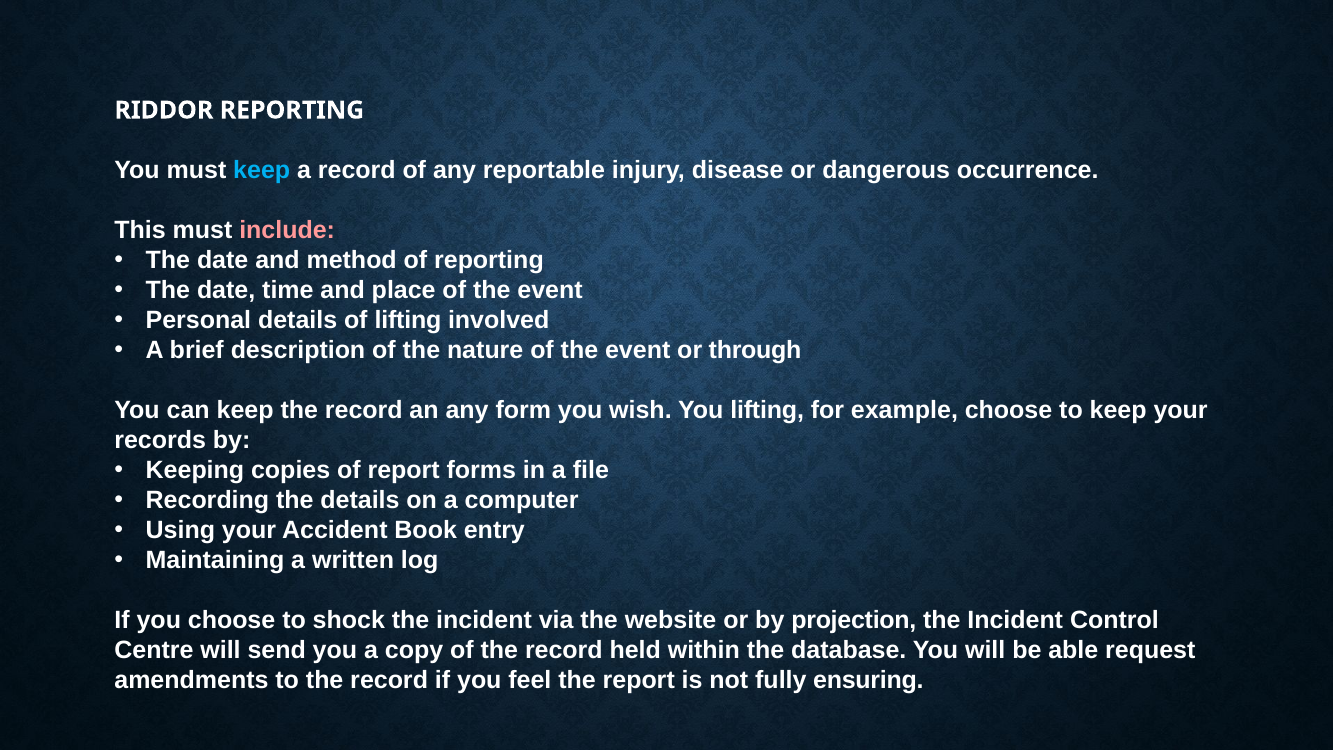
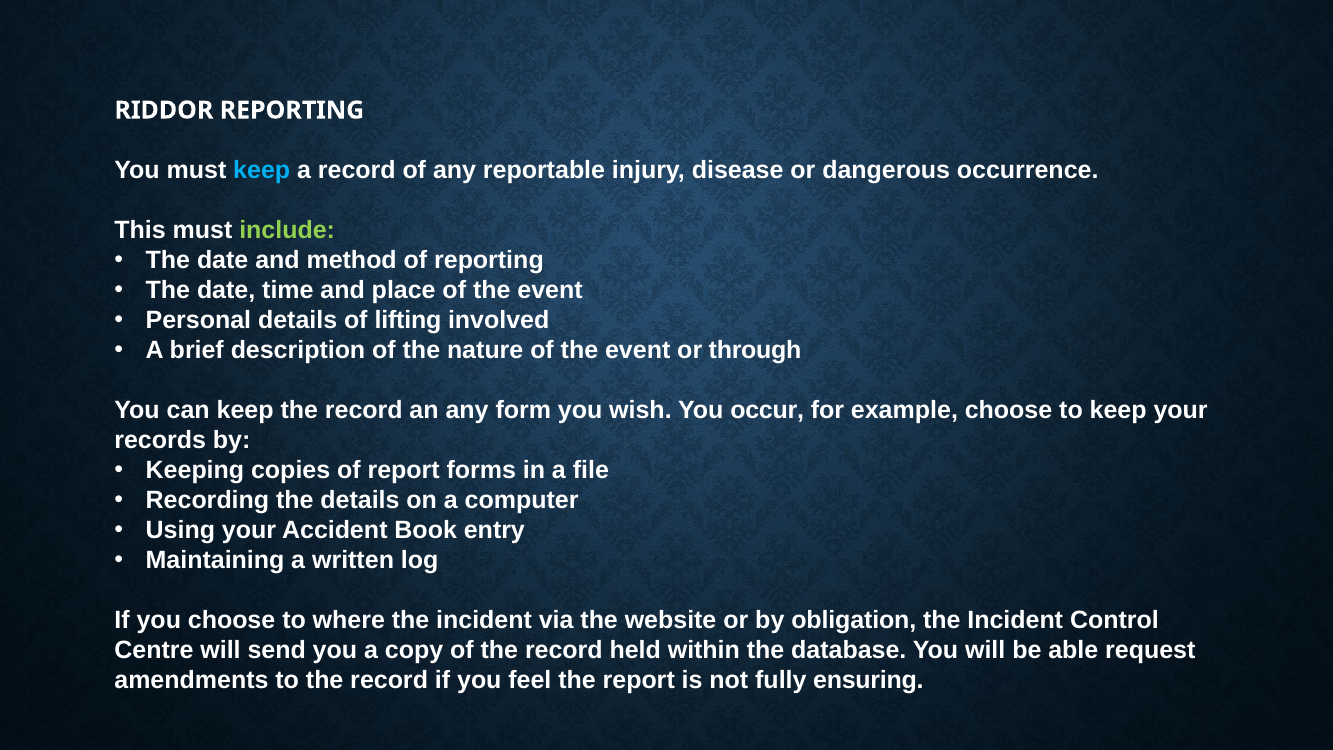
include colour: pink -> light green (287, 230)
You lifting: lifting -> occur (767, 410)
shock: shock -> where (349, 620)
projection: projection -> obligation (854, 620)
